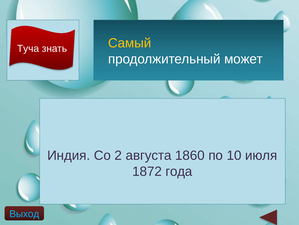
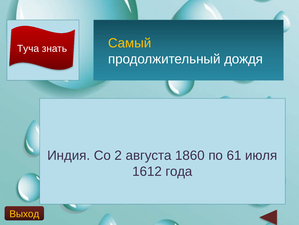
может: может -> дождя (244, 59)
10: 10 -> 61 (234, 155)
1872: 1872 -> 1612 (147, 171)
Выход colour: light blue -> yellow (24, 213)
